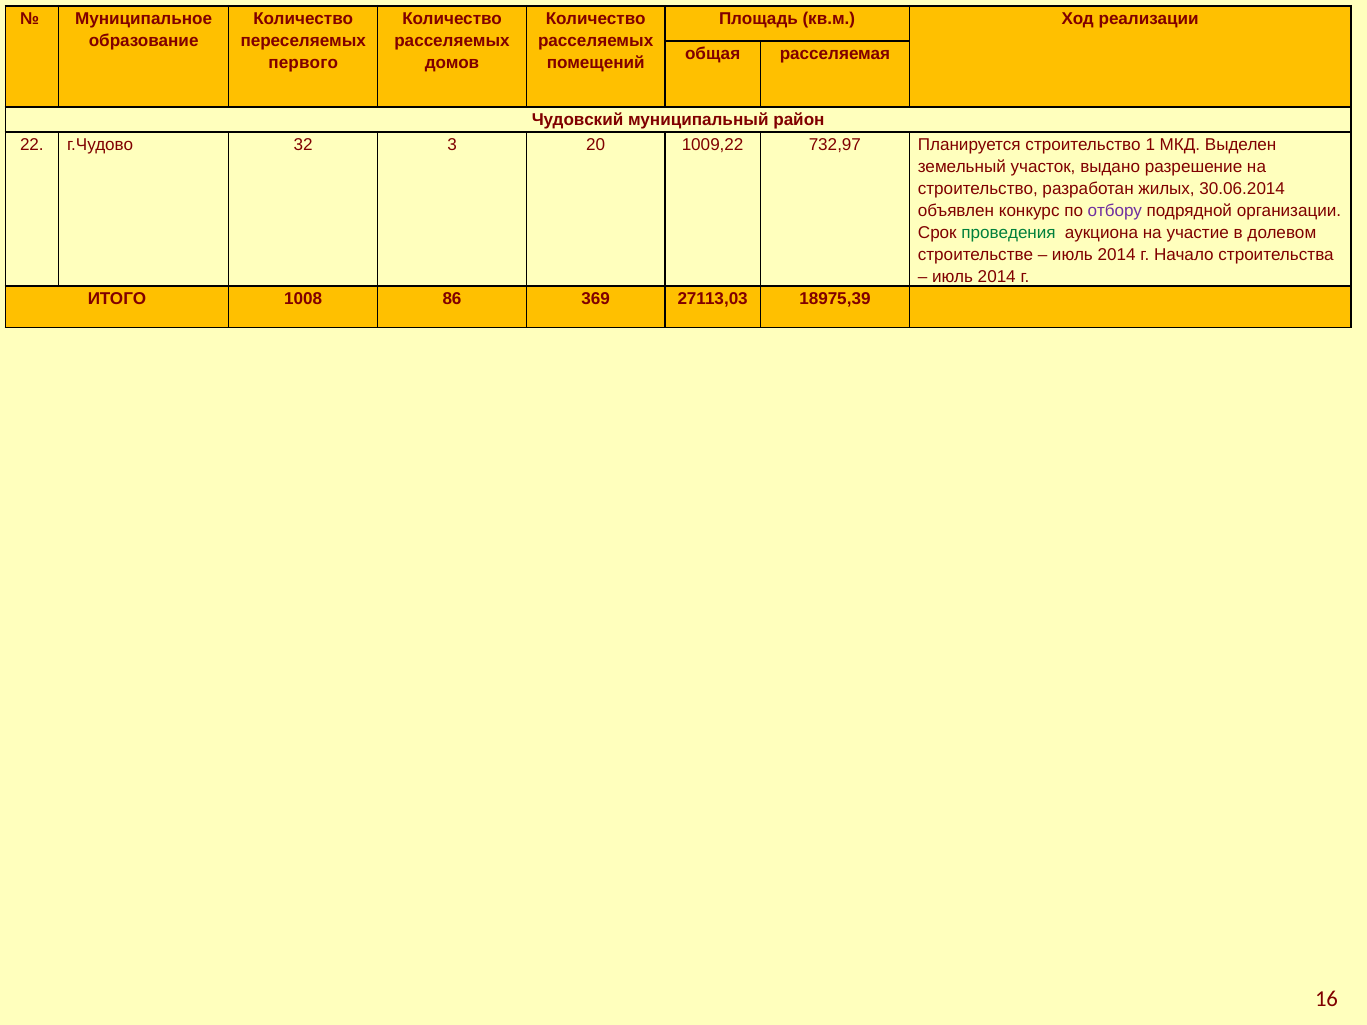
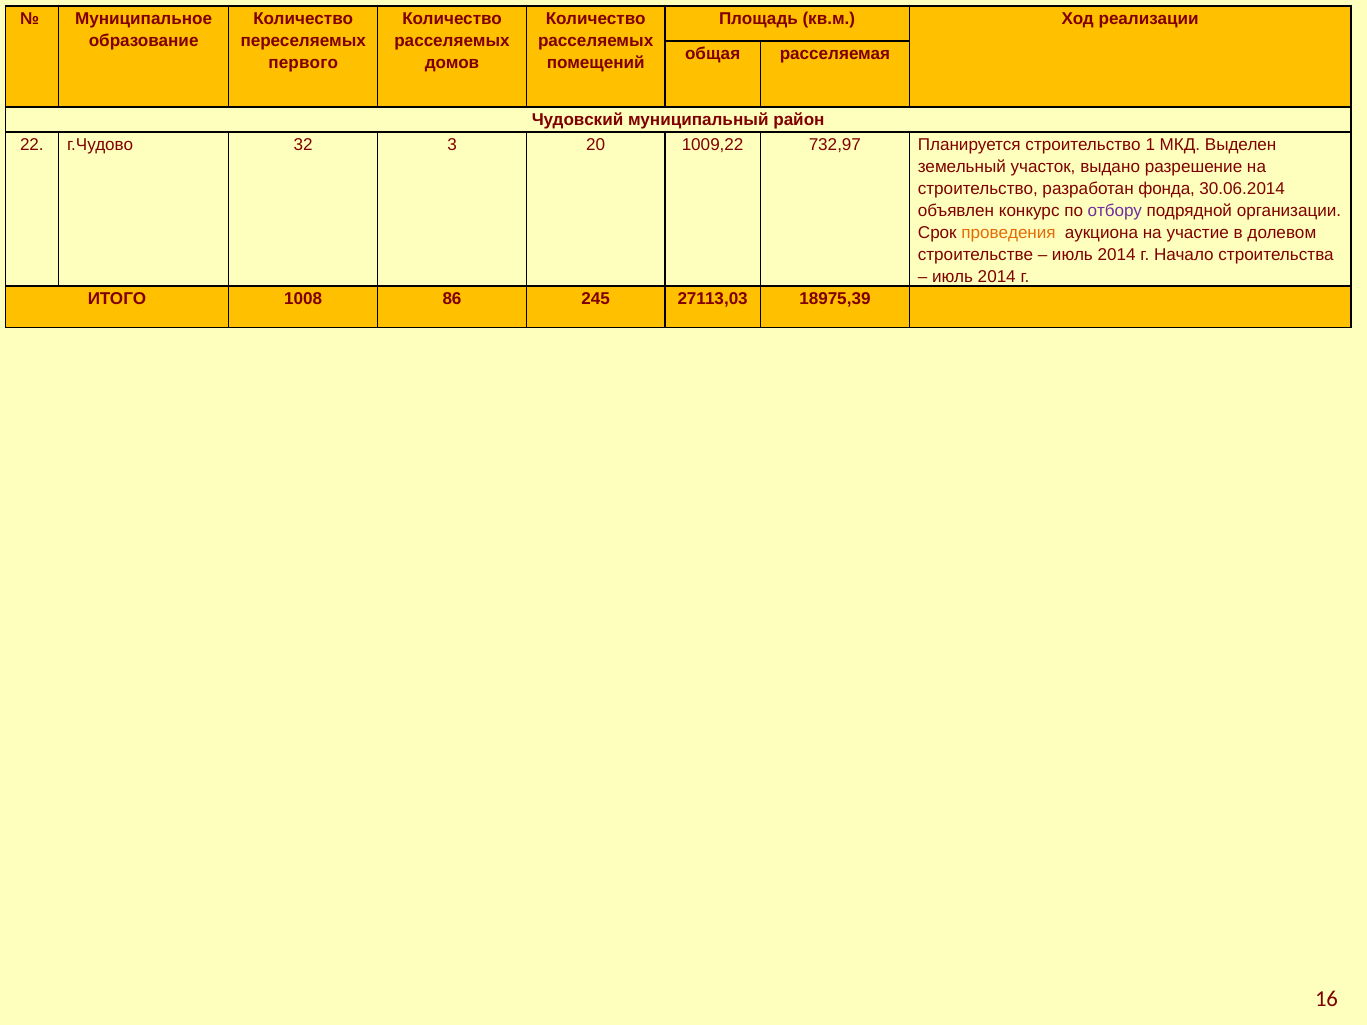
жилых: жилых -> фонда (1167, 189)
проведения colour: green -> orange (1009, 233)
369: 369 -> 245 (596, 299)
